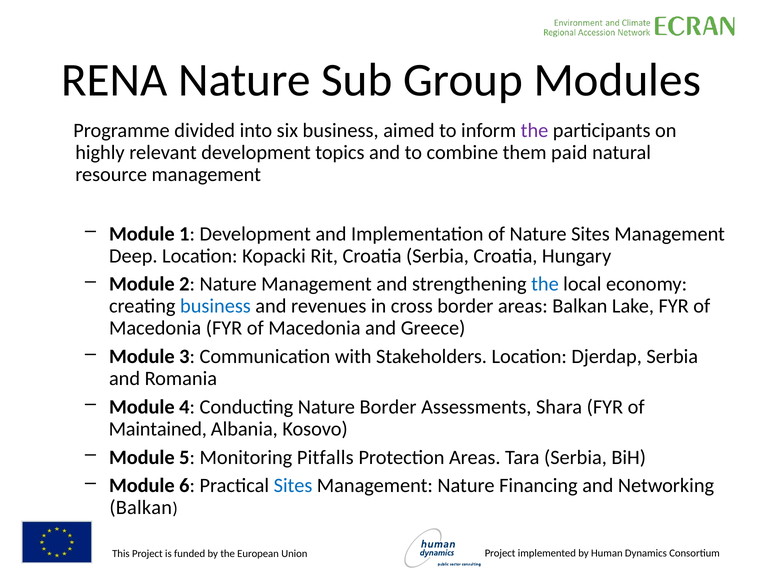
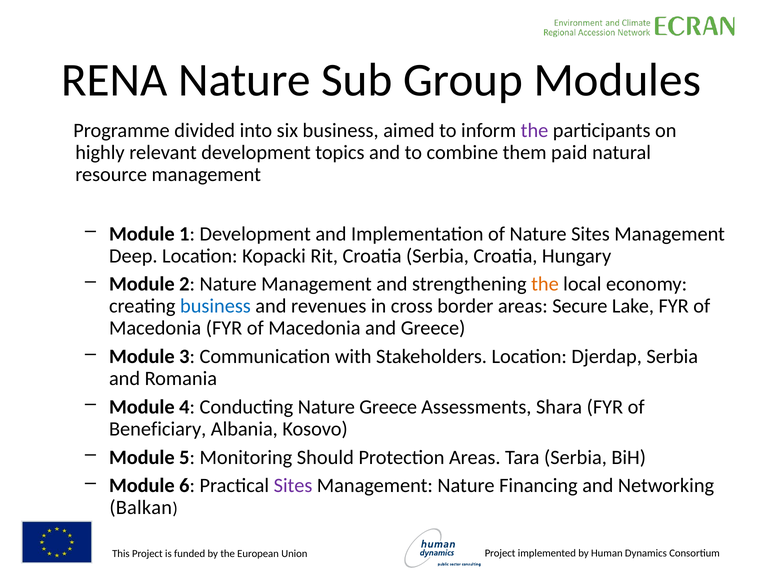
the colour: blue -> orange (545, 284)
areas Balkan: Balkan -> Secure (580, 306)
Nature Border: Border -> Greece (388, 407)
Maintained: Maintained -> Beneficiary (158, 429)
Pitfalls: Pitfalls -> Should (325, 457)
Sites colour: blue -> purple (293, 486)
